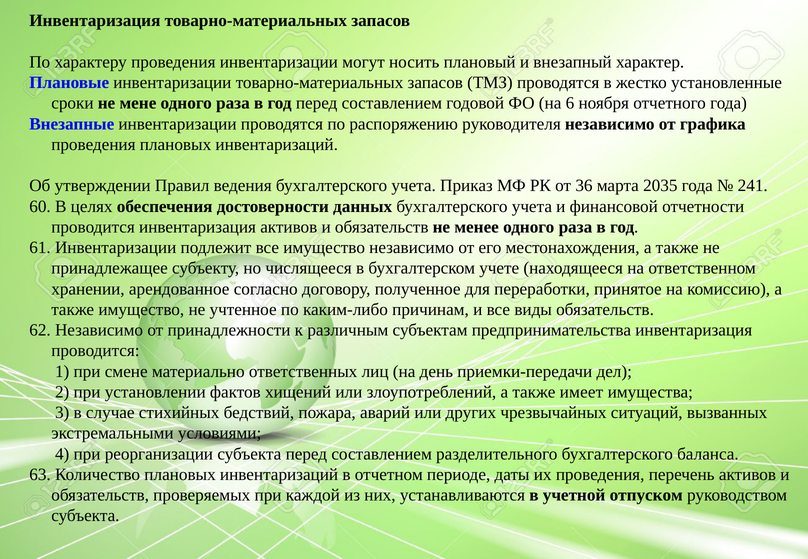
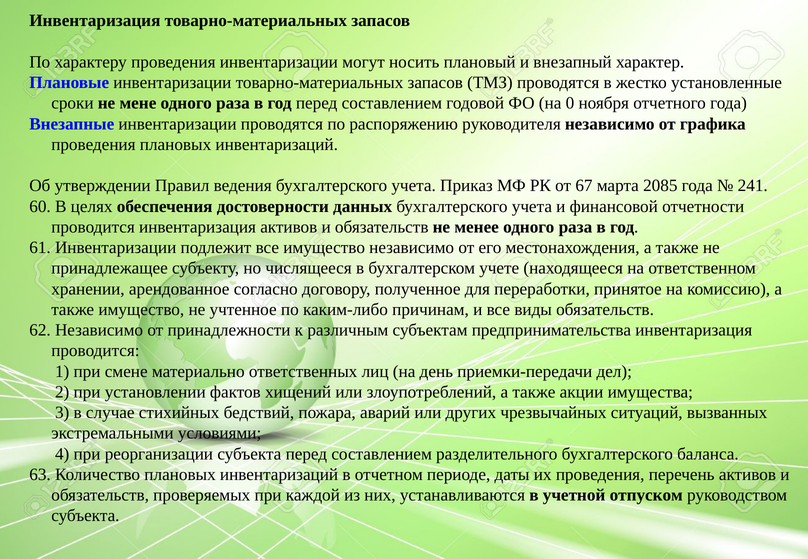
6: 6 -> 0 (570, 103)
36: 36 -> 67 (584, 186)
2035: 2035 -> 2085 (660, 186)
имеет: имеет -> акции (582, 392)
